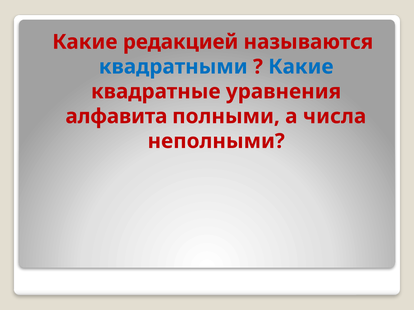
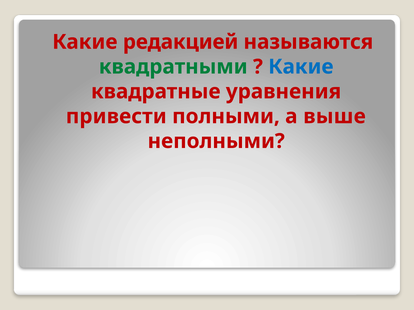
квадратными colour: blue -> green (173, 67)
алфавита: алфавита -> привести (116, 117)
числа: числа -> выше (335, 117)
